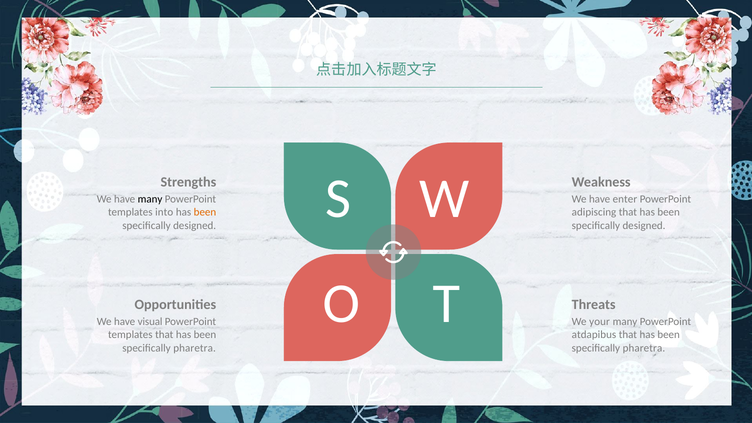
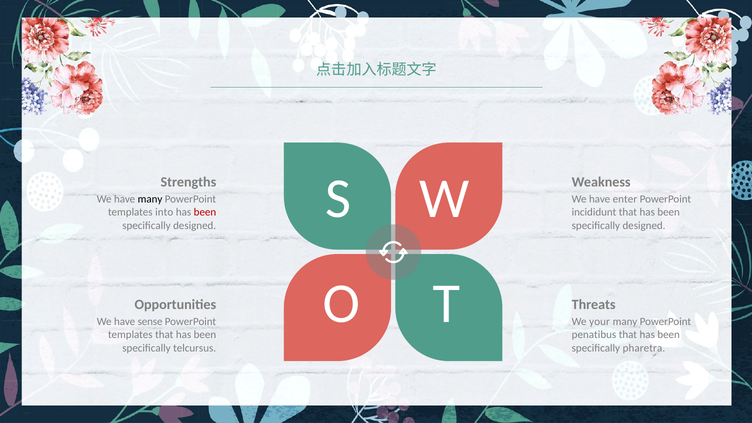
been colour: orange -> red (205, 212)
adipiscing: adipiscing -> incididunt (594, 212)
visual: visual -> sense (150, 322)
atdapibus: atdapibus -> penatibus (594, 335)
pharetra: pharetra -> telcursus (195, 348)
